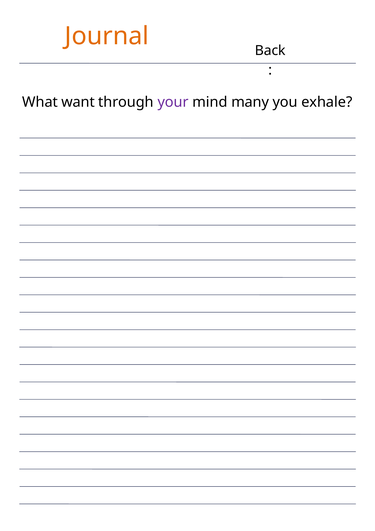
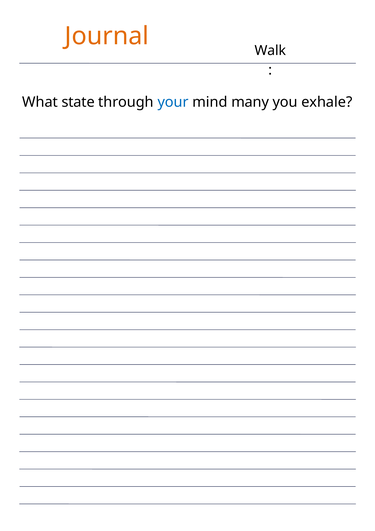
Back: Back -> Walk (270, 51)
want: want -> state (78, 102)
your colour: purple -> blue (173, 102)
